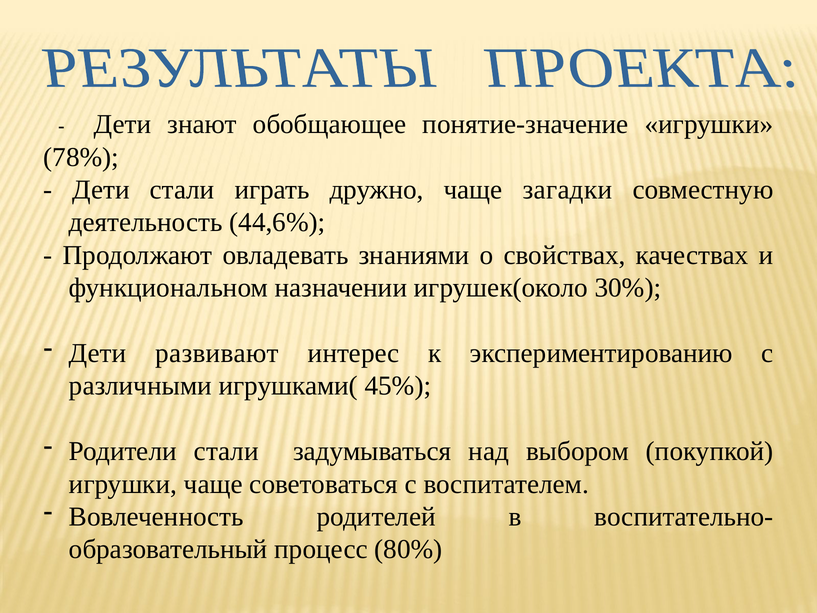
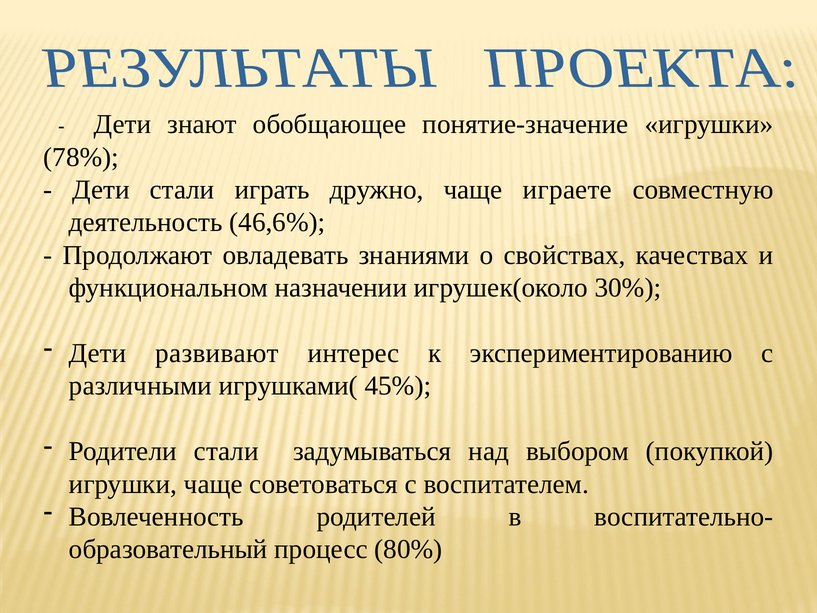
загадки: загадки -> играете (567, 190)
44,6%: 44,6% -> 46,6% (277, 222)
